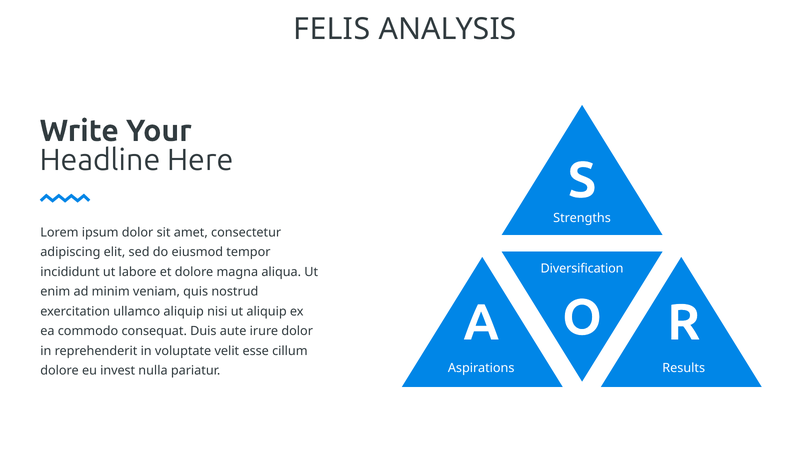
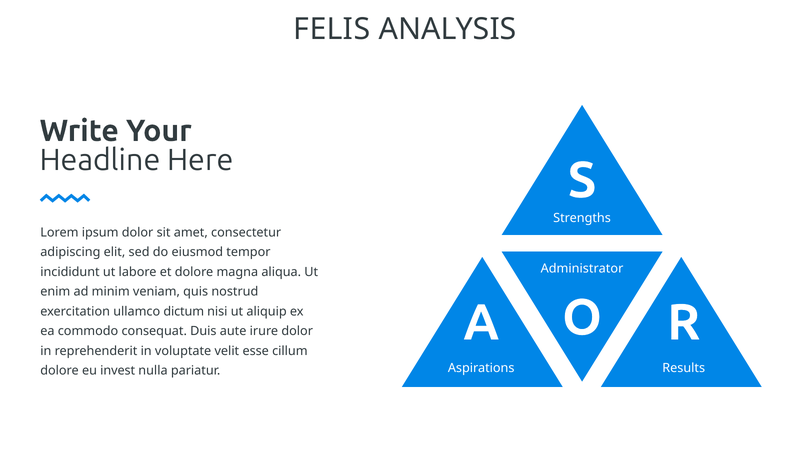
Diversification: Diversification -> Administrator (582, 268)
ullamco aliquip: aliquip -> dictum (184, 311)
